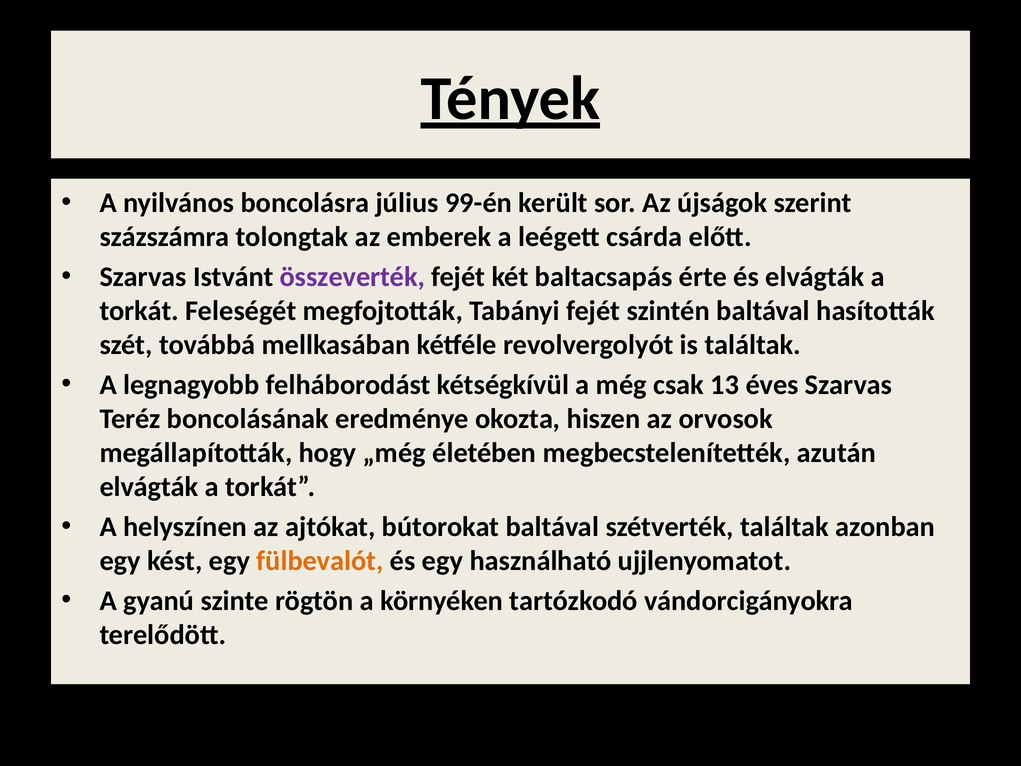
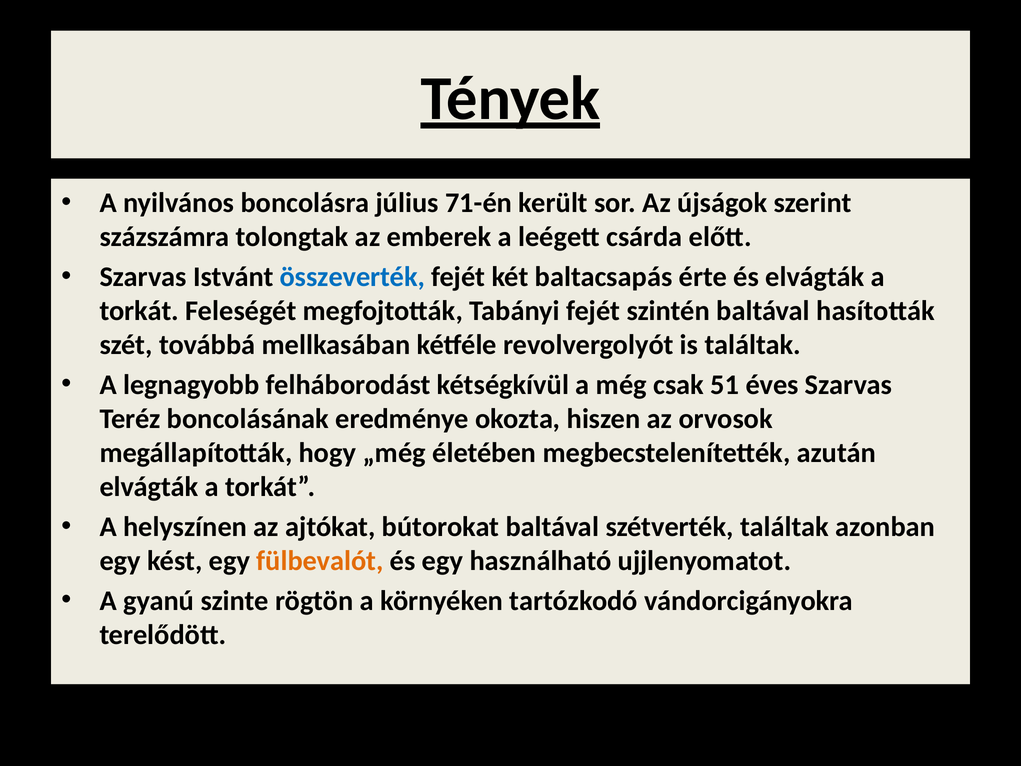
99-én: 99-én -> 71-én (479, 203)
összeverték colour: purple -> blue (352, 277)
13: 13 -> 51 (725, 385)
